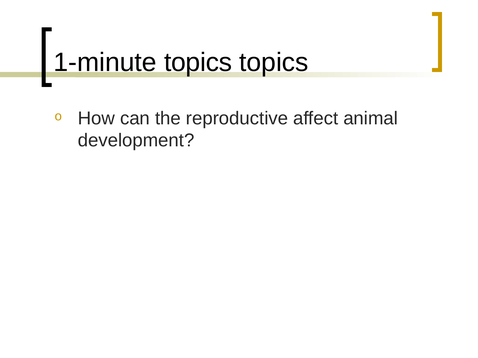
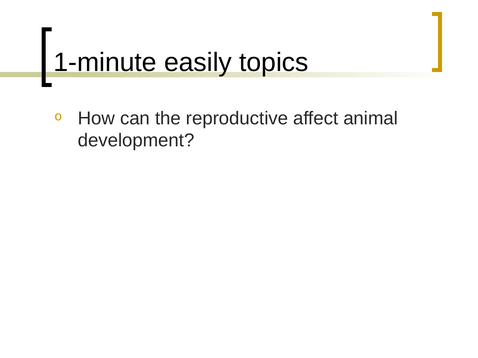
1-minute topics: topics -> easily (198, 62)
